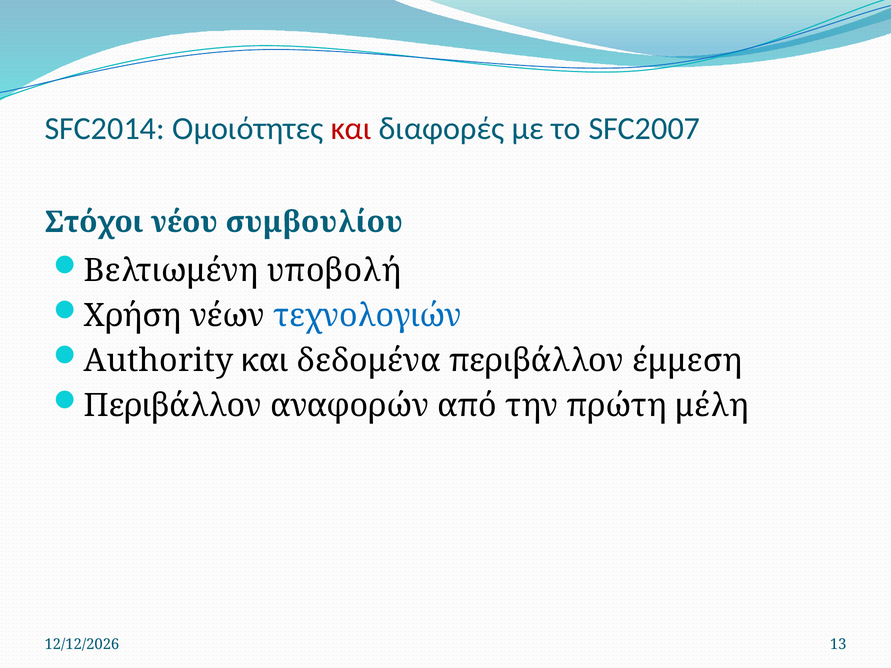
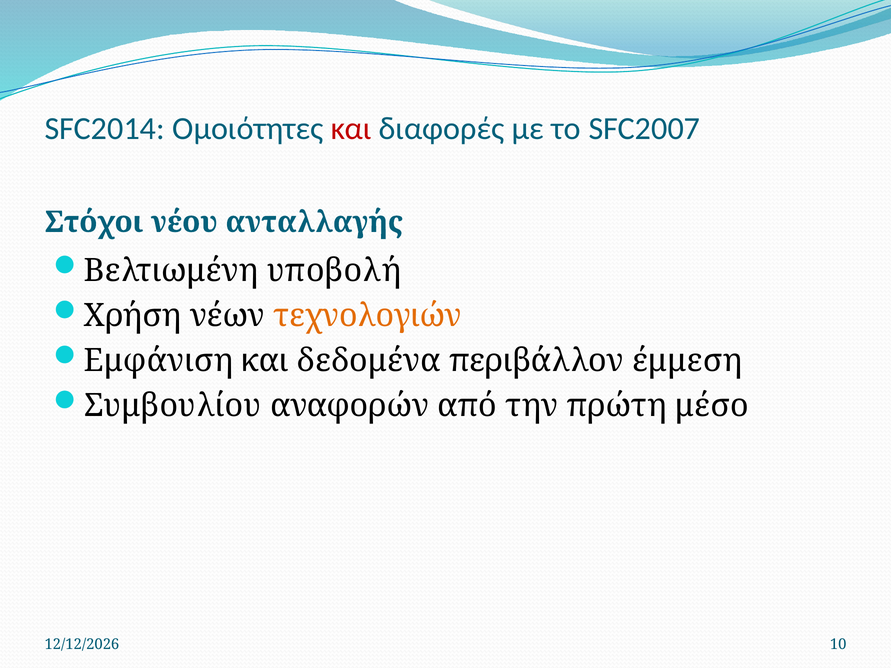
συμβουλίου: συμβουλίου -> ανταλλαγής (314, 222)
τεχνολογιών colour: blue -> orange (368, 316)
Authority: Authority -> Εμφάνιση (159, 361)
Περιβάλλον: Περιβάλλον -> Συμβουλίου (173, 406)
μέλη: μέλη -> μέσο (712, 406)
13: 13 -> 10 (838, 645)
